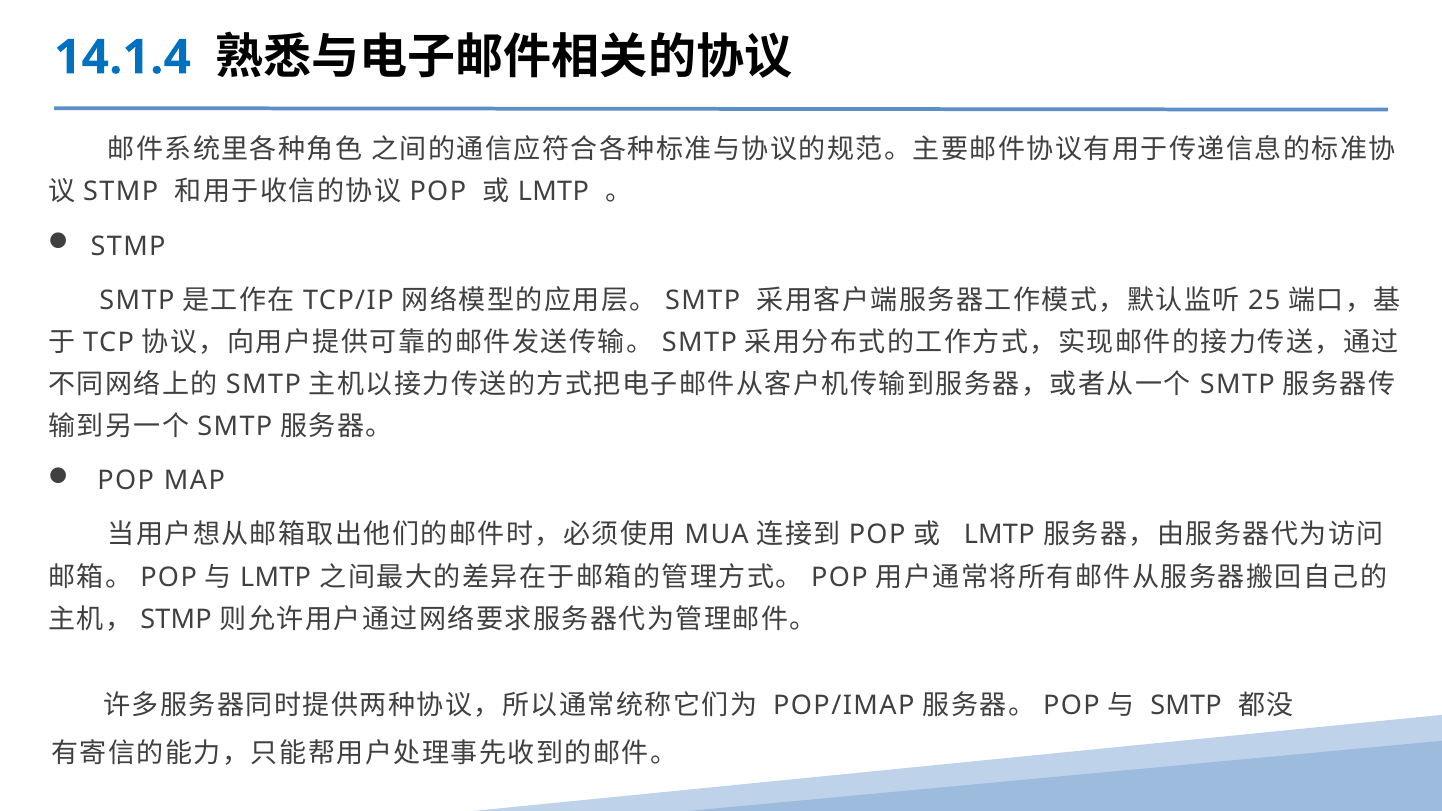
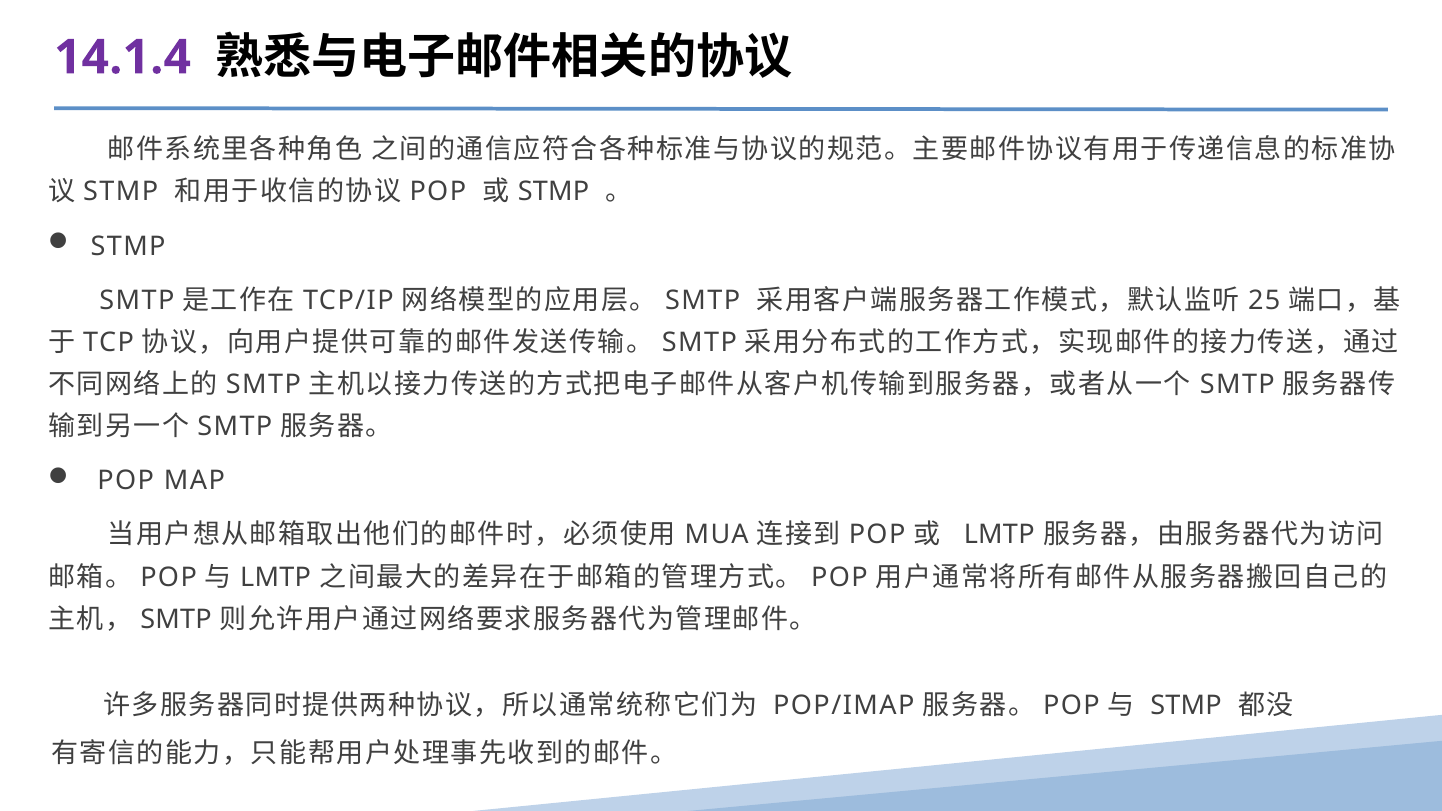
14.1.4 colour: blue -> purple (123, 57)
LMTP: LMTP -> STMP (553, 192)
STMP: STMP -> SMTP (176, 619)
SMTP: SMTP -> STMP (1186, 705)
